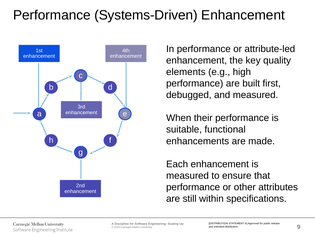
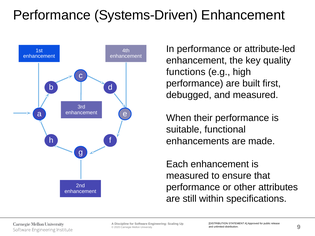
elements: elements -> functions (186, 72)
